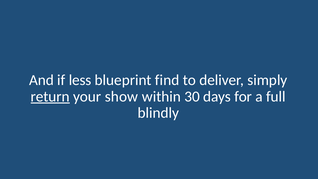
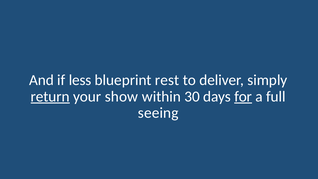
find: find -> rest (167, 80)
for underline: none -> present (243, 96)
blindly: blindly -> seeing (158, 113)
